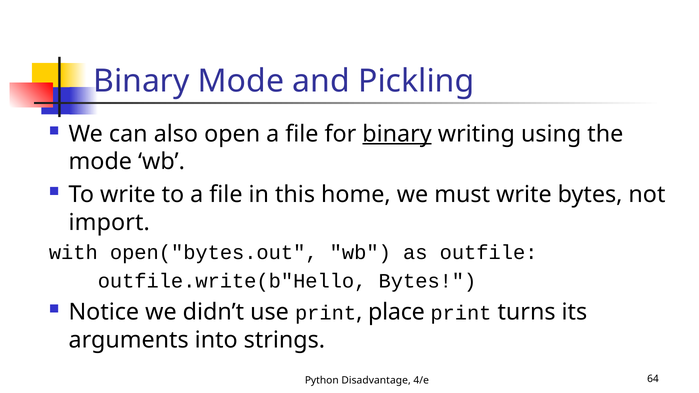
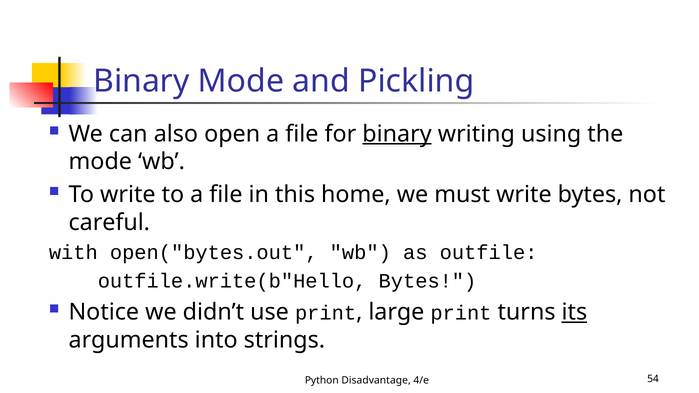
import: import -> careful (109, 222)
place: place -> large (396, 312)
its underline: none -> present (574, 312)
64: 64 -> 54 (653, 379)
